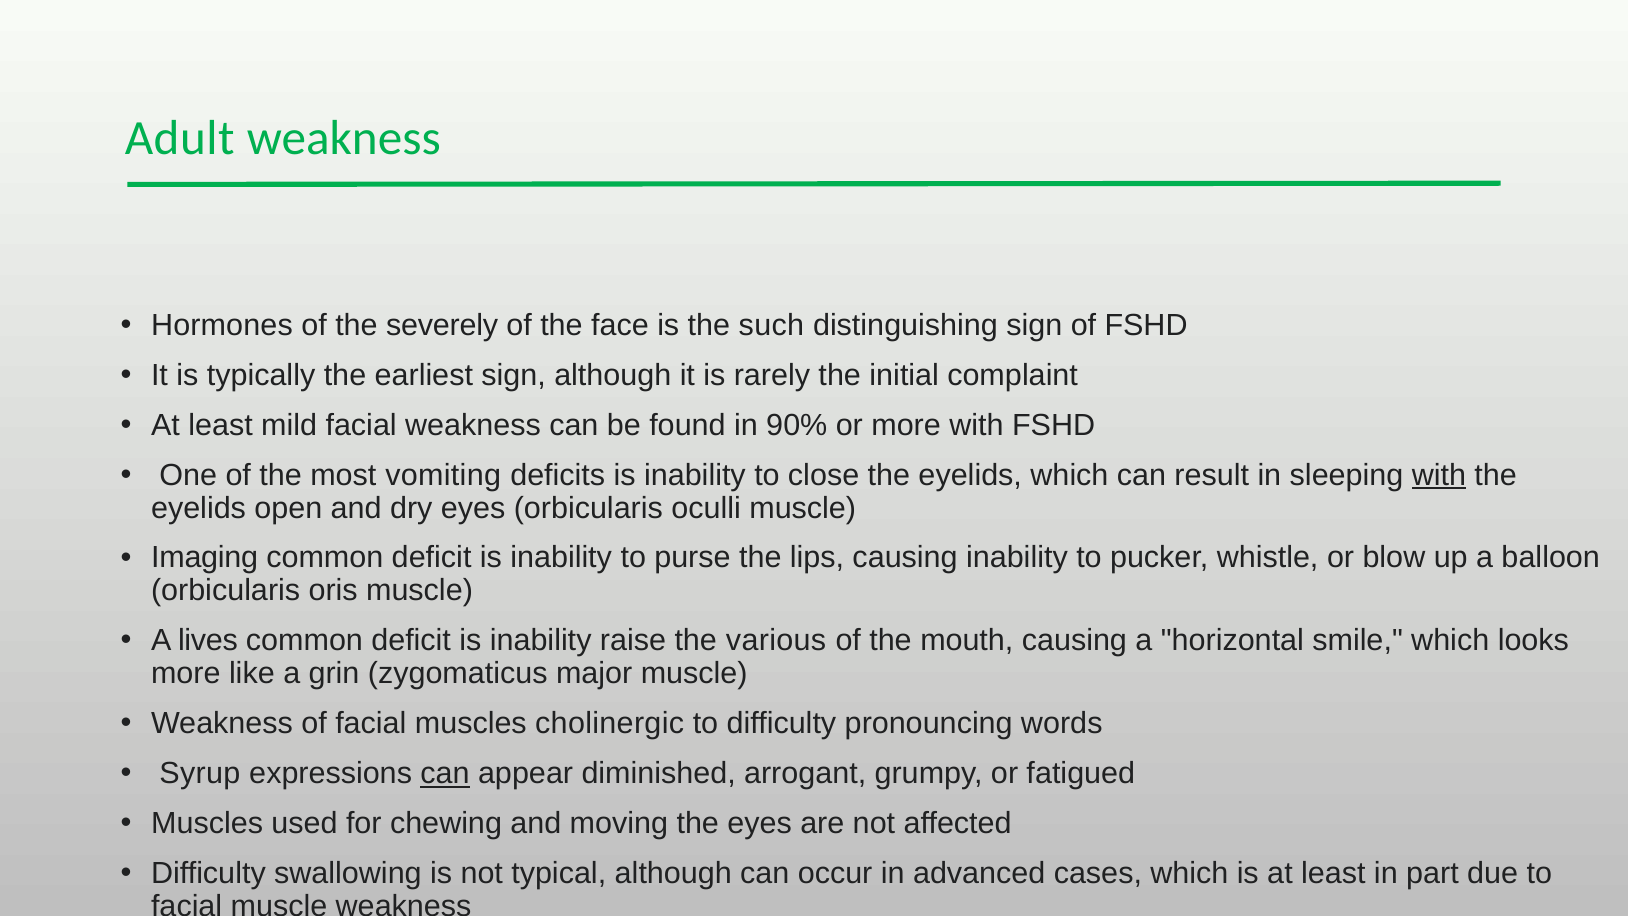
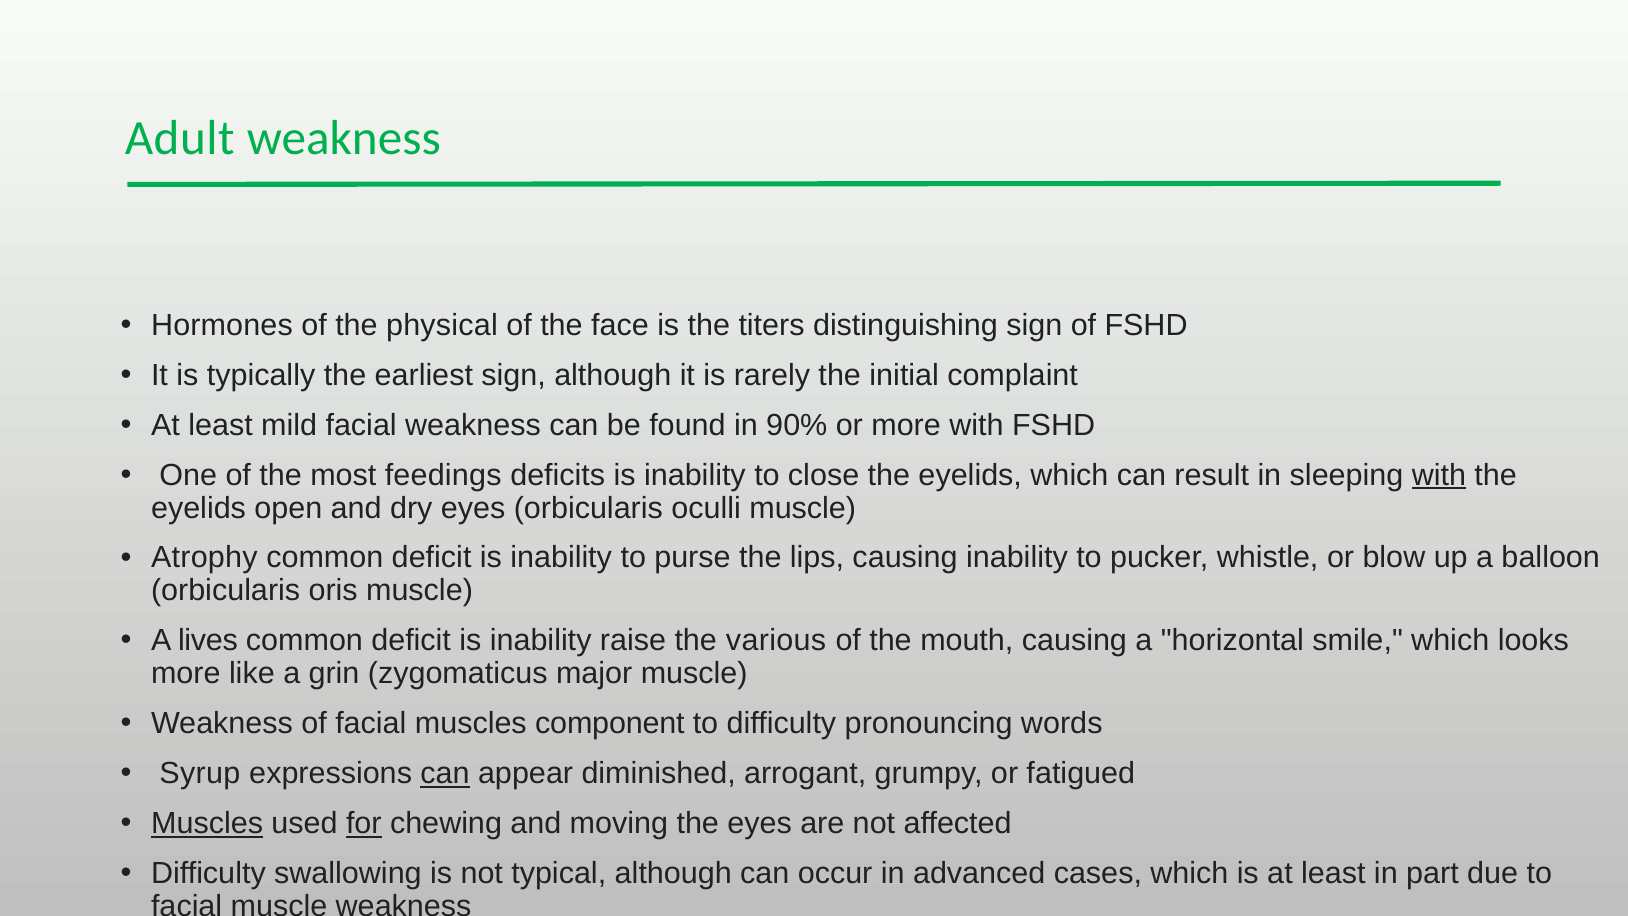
severely: severely -> physical (442, 325)
such: such -> titers (772, 325)
vomiting: vomiting -> feedings (443, 475)
Imaging: Imaging -> Atrophy (204, 558)
cholinergic: cholinergic -> component (610, 724)
Muscles underline: none -> present (207, 823)
for underline: none -> present (364, 823)
